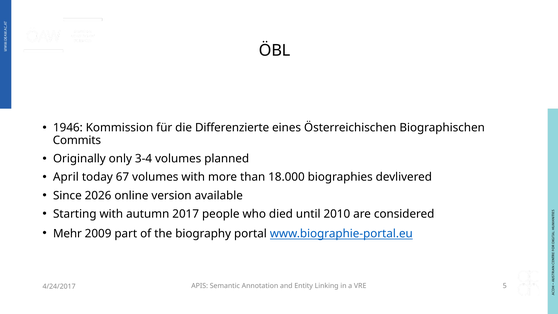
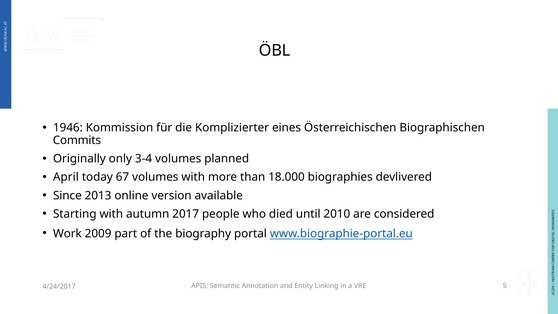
Differenzierte: Differenzierte -> Komplizierter (232, 128)
2026: 2026 -> 2013 (98, 195)
Mehr: Mehr -> Work (67, 234)
